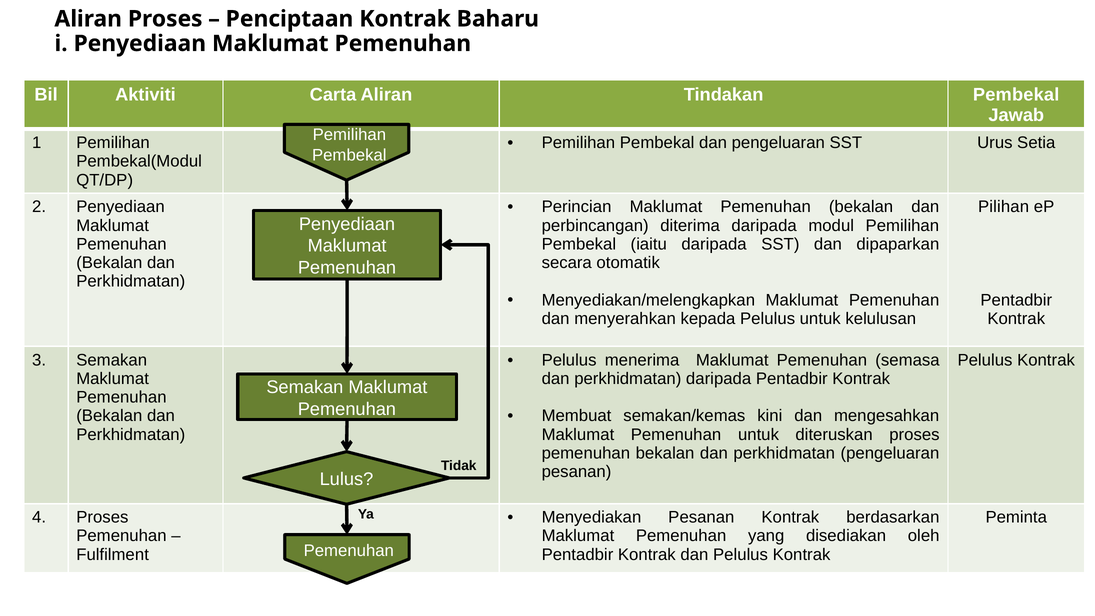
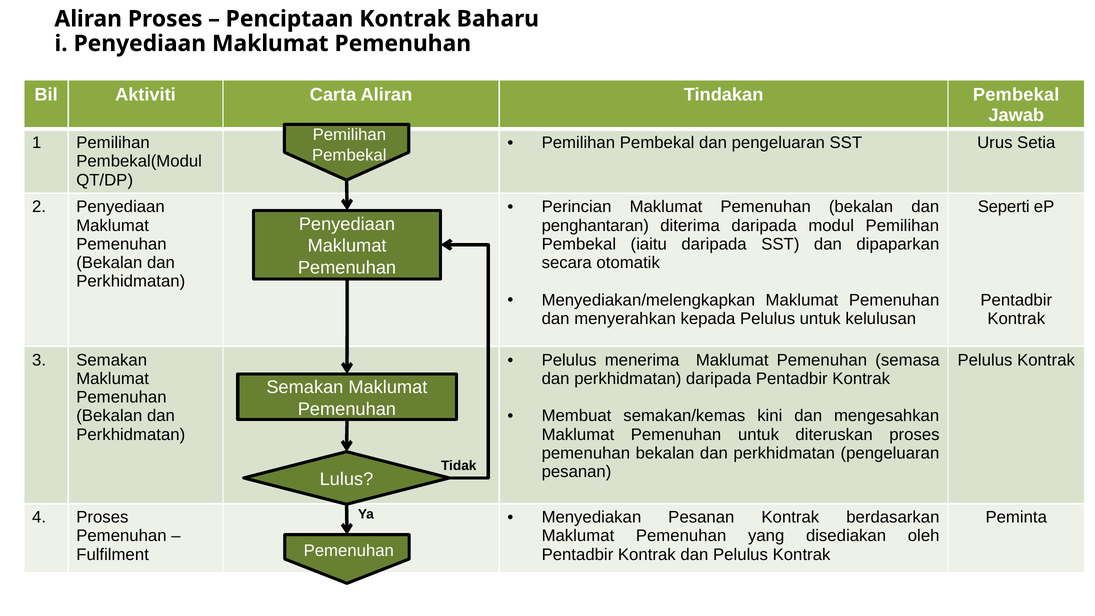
Pilihan: Pilihan -> Seperti (1004, 207)
perbincangan: perbincangan -> penghantaran (595, 226)
